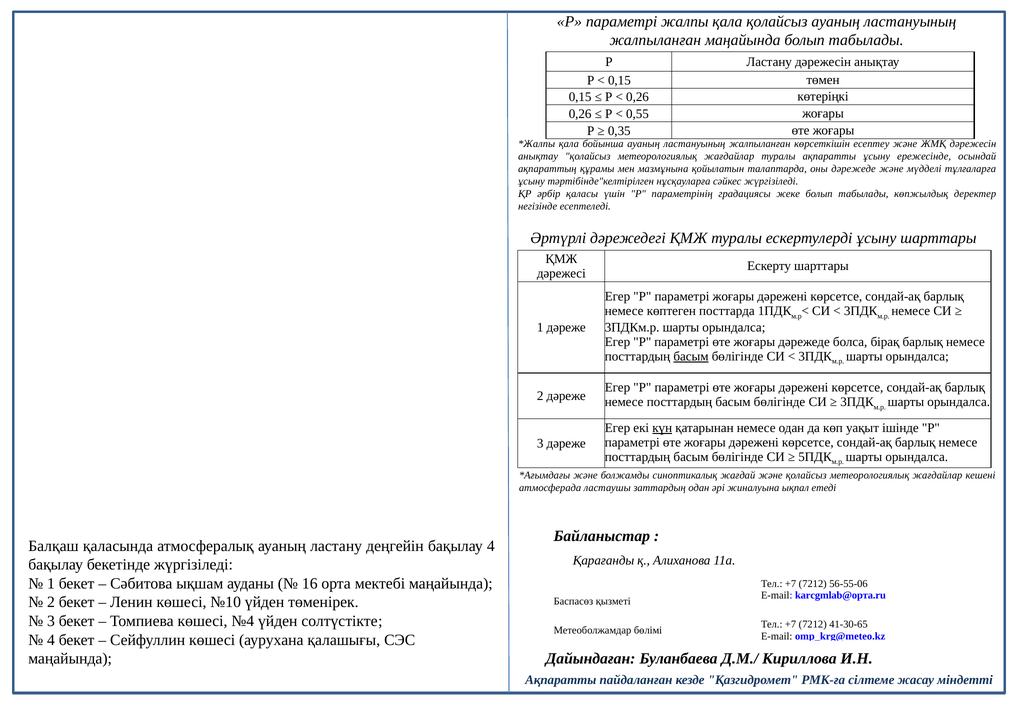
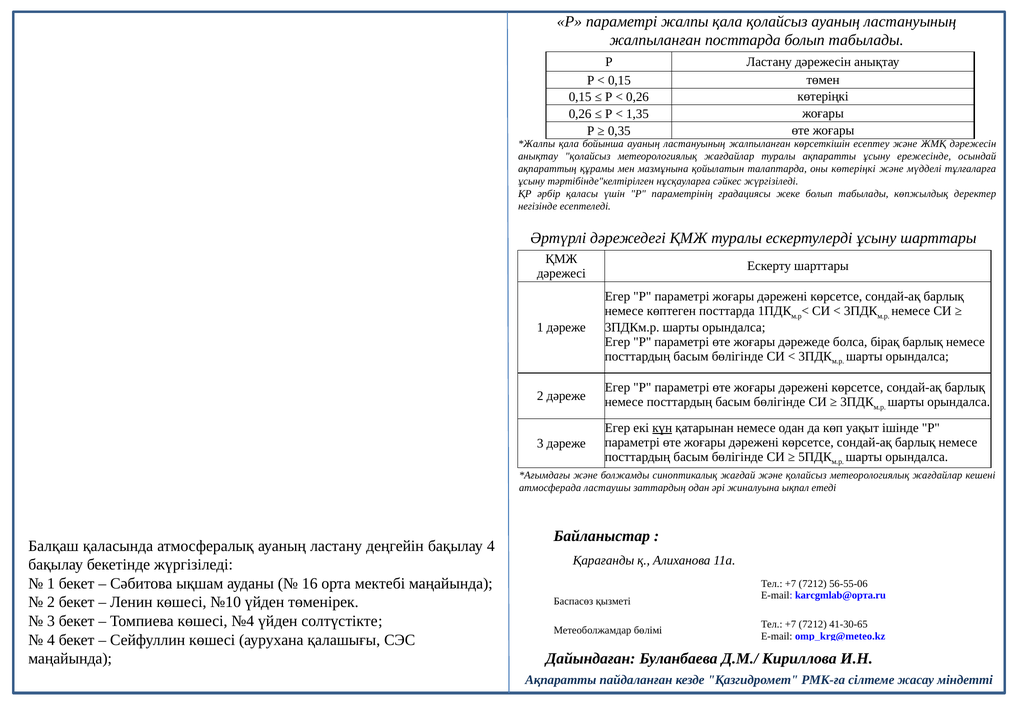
жалпыланған маңайында: маңайында -> посттарда (743, 40)
0,55: 0,55 -> 1,35 (637, 114)
оны дәрежеде: дәрежеде -> көтеріңкі (853, 169)
басым underline: present -> none (691, 356)
